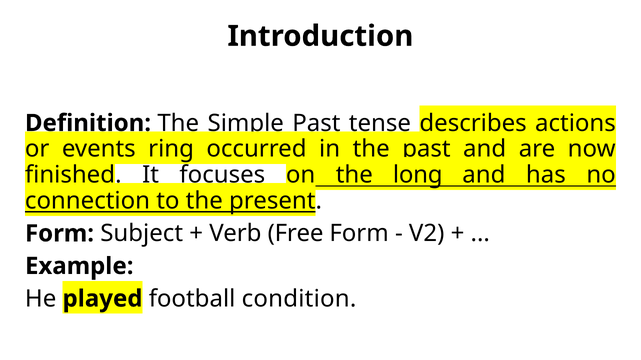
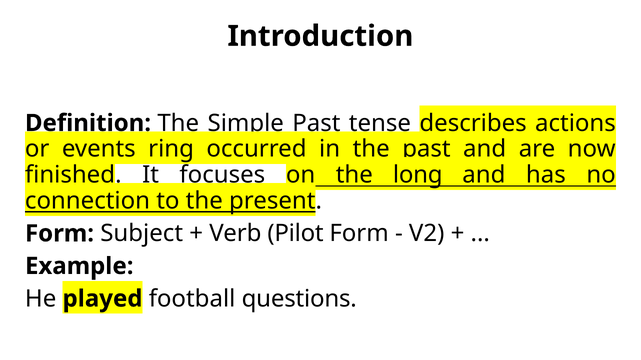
Free: Free -> Pilot (296, 234)
condition: condition -> questions (299, 299)
